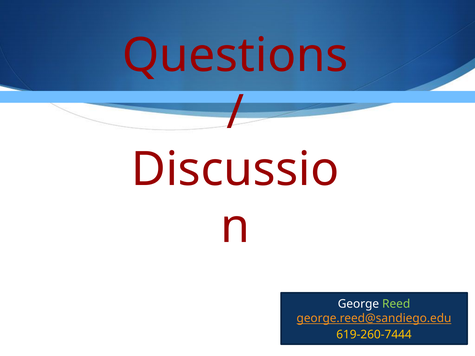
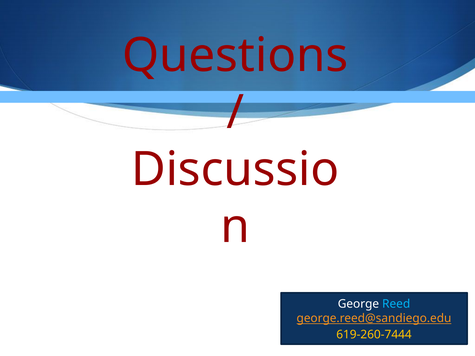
Reed colour: light green -> light blue (396, 304)
